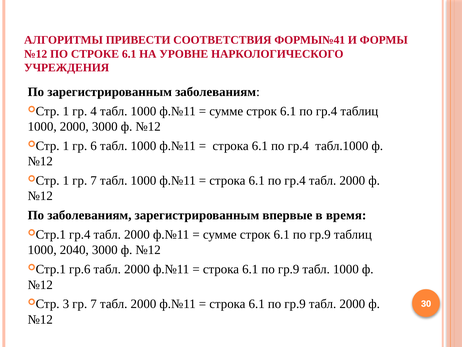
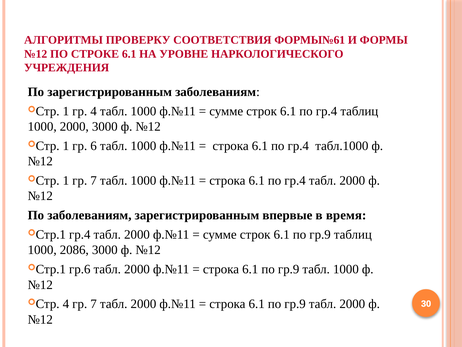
ПРИВЕСТИ: ПРИВЕСТИ -> ПРОВЕРКУ (138, 40)
ФОРМЫ№41: ФОРМЫ№41 -> ФОРМЫ№61 (310, 40)
2040: 2040 -> 2086 (74, 250)
3: 3 -> 4 (66, 304)
